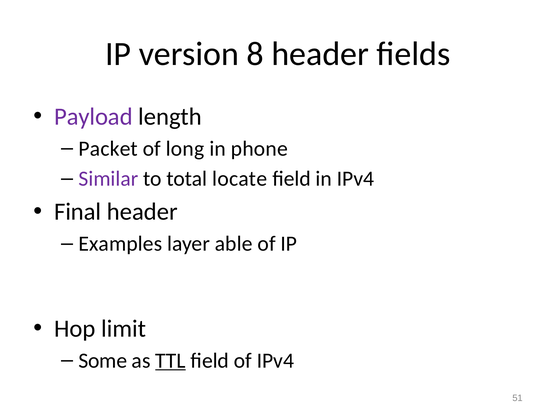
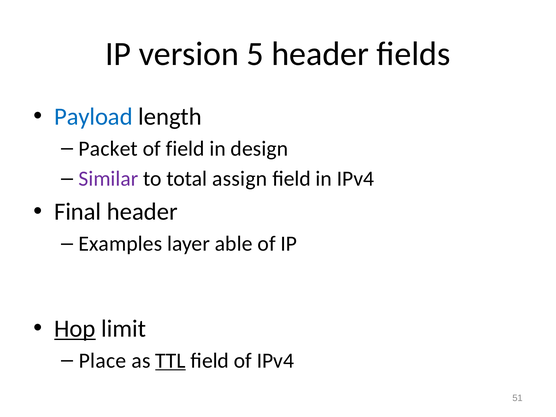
8: 8 -> 5 (255, 54)
Payload colour: purple -> blue (93, 117)
of long: long -> field (185, 149)
phone: phone -> design (259, 149)
locate: locate -> assign (240, 179)
Hop underline: none -> present (75, 329)
Some: Some -> Place (103, 361)
